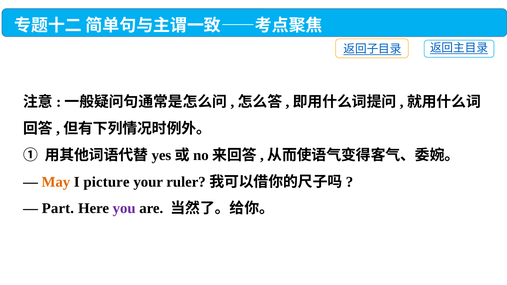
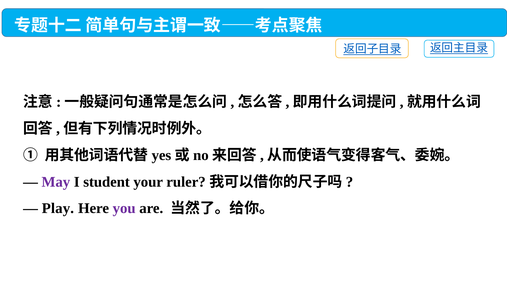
May colour: orange -> purple (56, 182)
picture: picture -> student (107, 182)
Part: Part -> Play (58, 209)
